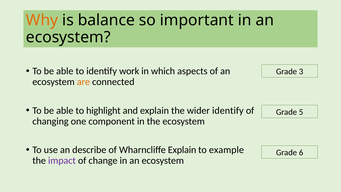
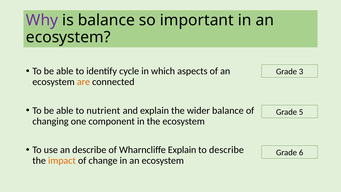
Why colour: orange -> purple (42, 20)
work: work -> cycle (129, 71)
highlight: highlight -> nutrient (103, 110)
wider identify: identify -> balance (228, 110)
to example: example -> describe (226, 150)
impact colour: purple -> orange (62, 161)
